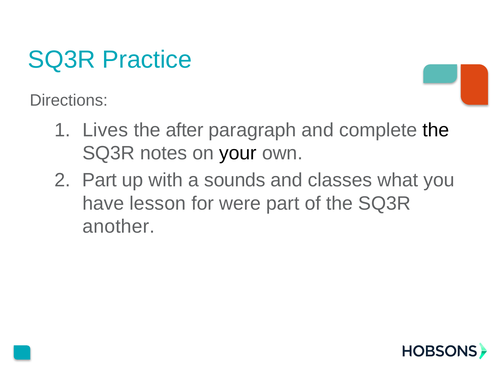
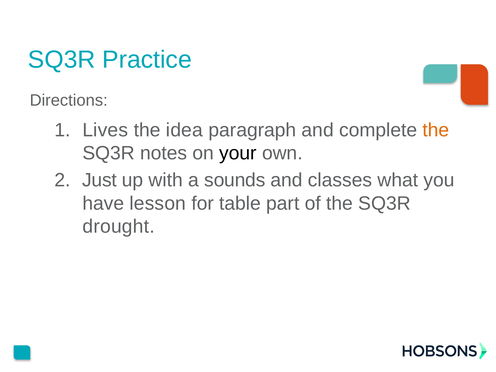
after: after -> idea (184, 130)
the colour: black -> orange (436, 130)
Part: Part -> Just (100, 180)
were: were -> table (240, 203)
another: another -> drought (119, 227)
